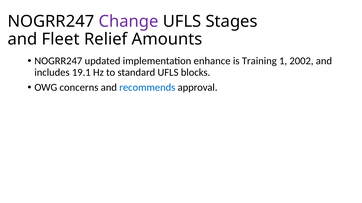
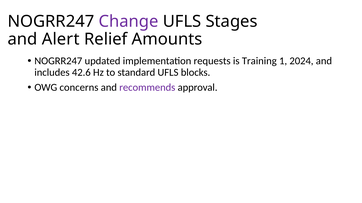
Fleet: Fleet -> Alert (61, 39)
enhance: enhance -> requests (212, 61)
2002: 2002 -> 2024 (301, 61)
19.1: 19.1 -> 42.6 (81, 73)
recommends colour: blue -> purple (147, 88)
